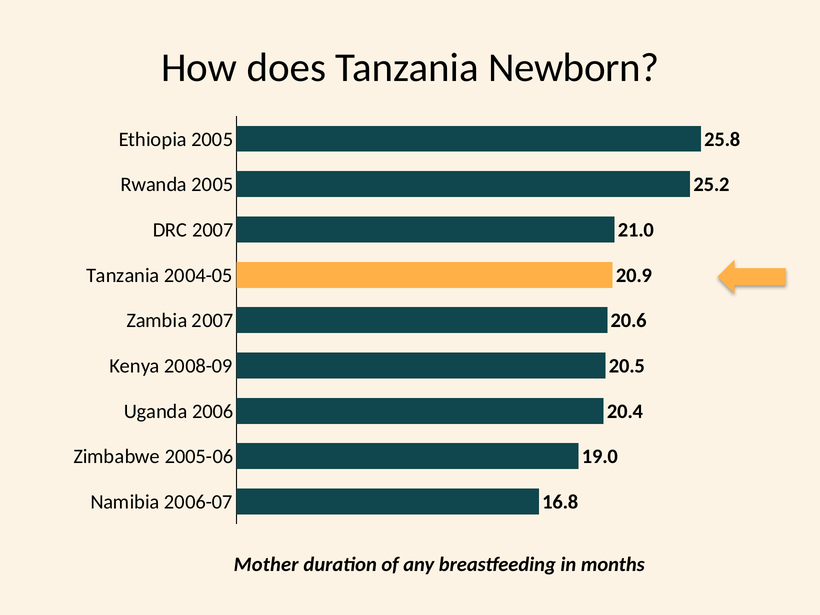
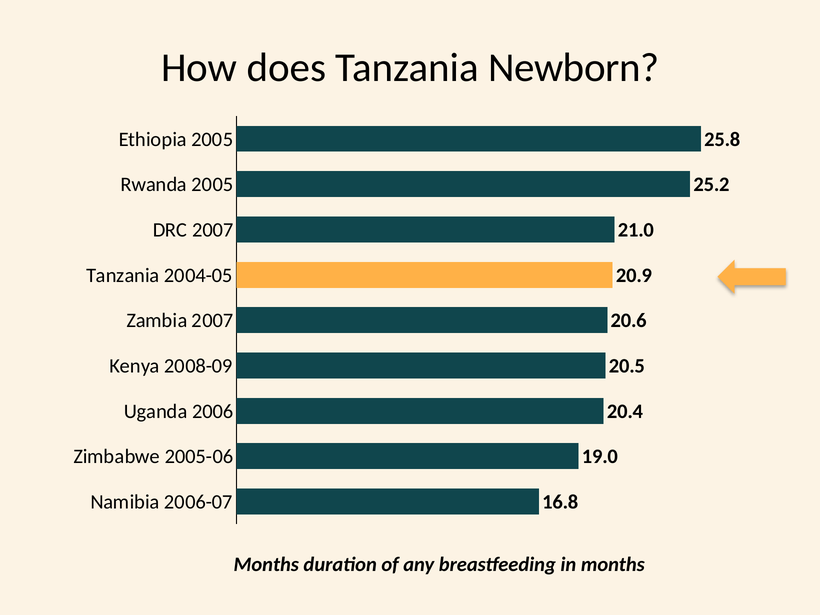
Mother: Mother -> Months (266, 564)
